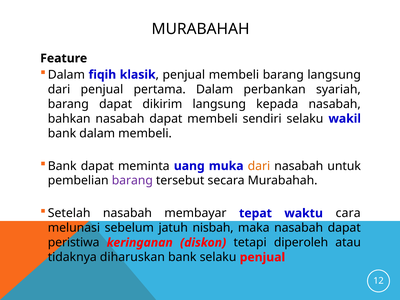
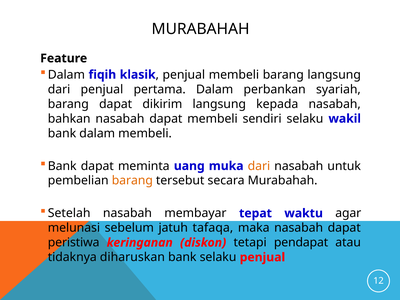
barang colour: purple -> orange (132, 181)
cara: cara -> agar (348, 213)
nisbah: nisbah -> tafaqa (213, 228)
diperoleh: diperoleh -> pendapat (301, 243)
